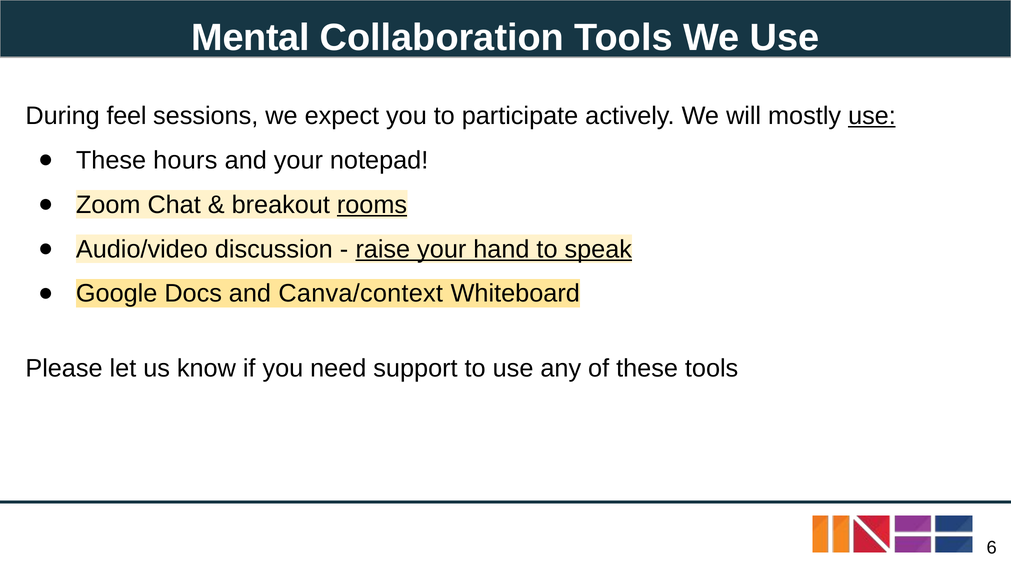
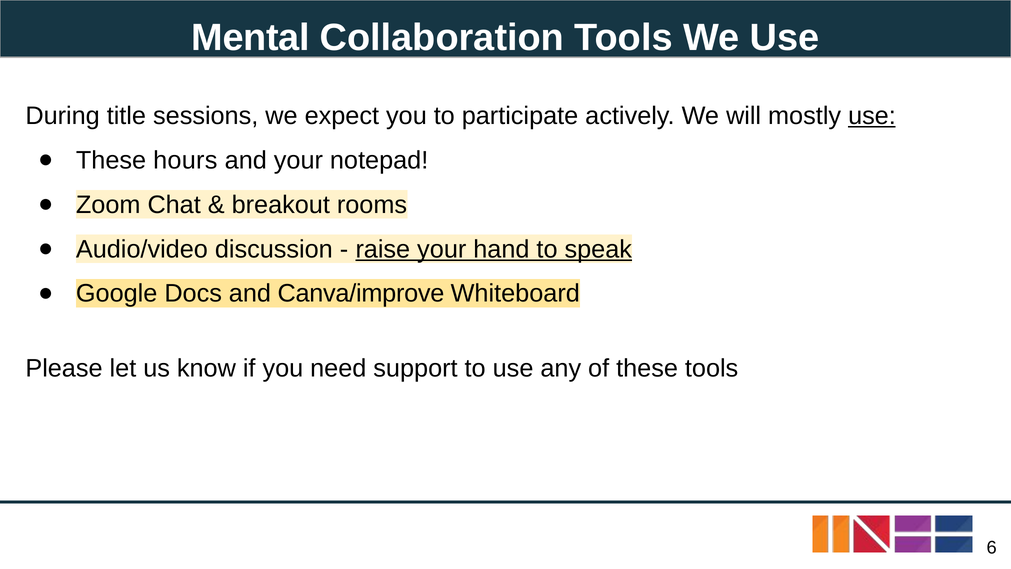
feel: feel -> title (126, 116)
rooms underline: present -> none (372, 205)
Canva/context: Canva/context -> Canva/improve (361, 293)
